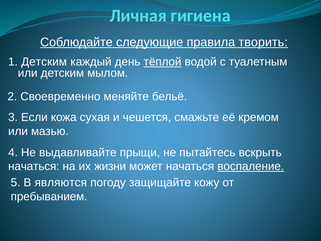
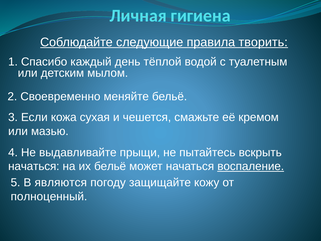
1 Детским: Детским -> Спасибо (44, 62)
тёплой underline: present -> none (163, 62)
их жизни: жизни -> бельё (110, 166)
пребыванием: пребыванием -> полноценный (49, 196)
